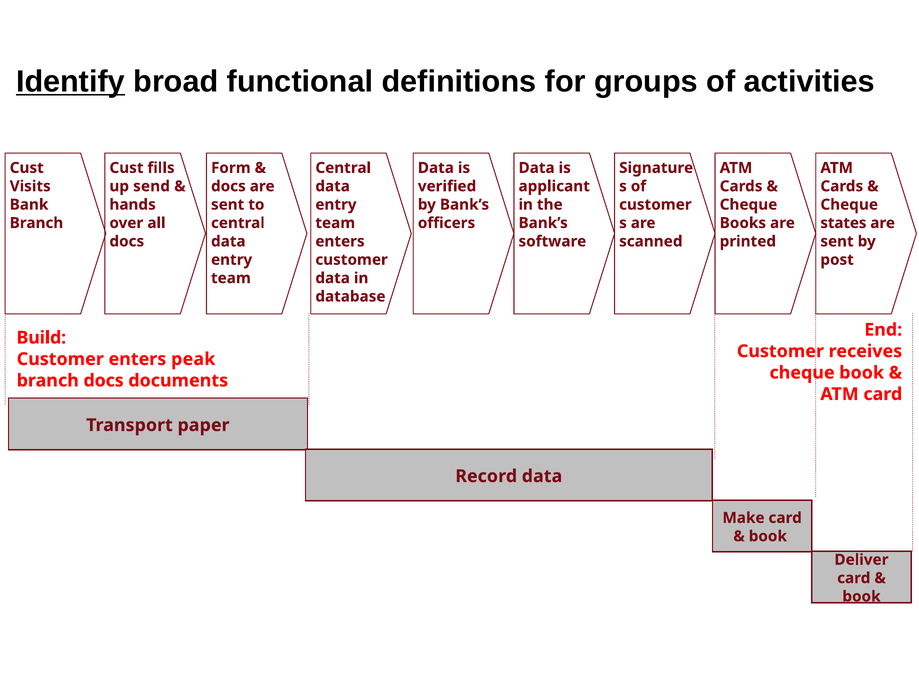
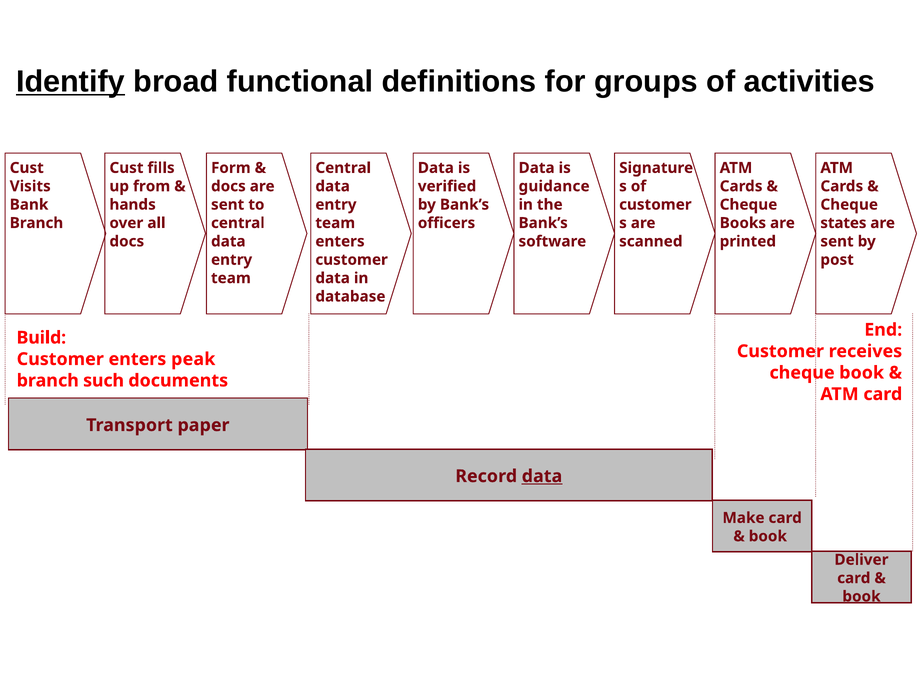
send: send -> from (152, 186)
applicant: applicant -> guidance (554, 186)
branch docs: docs -> such (104, 381)
data underline: none -> present (542, 476)
